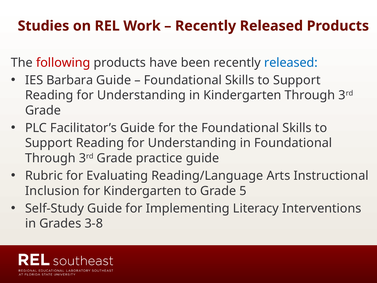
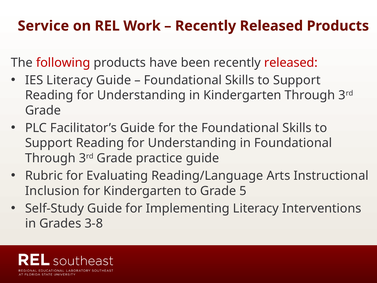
Studies: Studies -> Service (43, 26)
released colour: blue -> red (291, 63)
IES Barbara: Barbara -> Literacy (70, 80)
